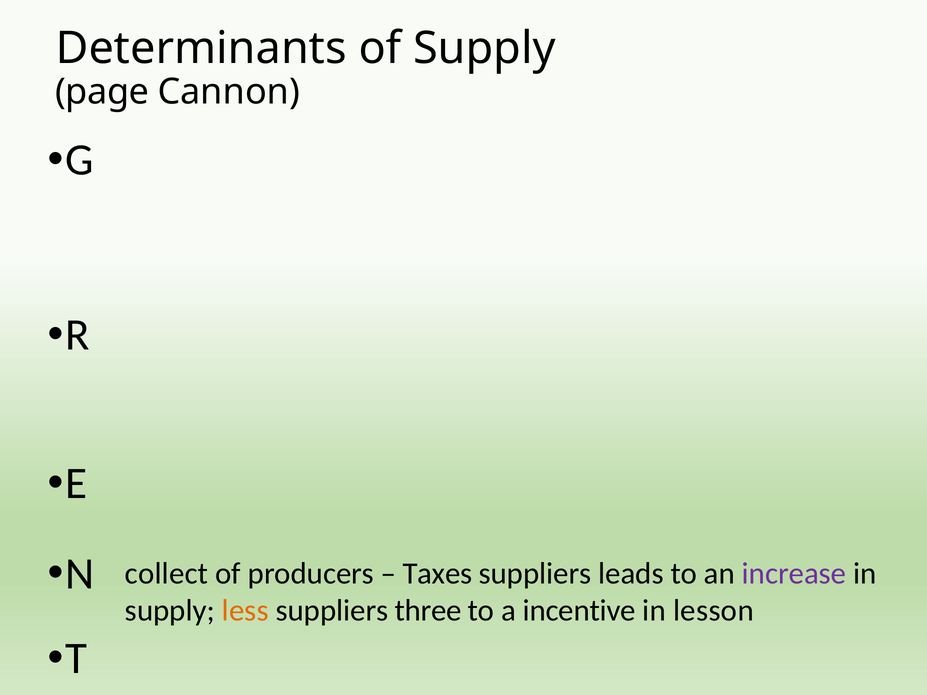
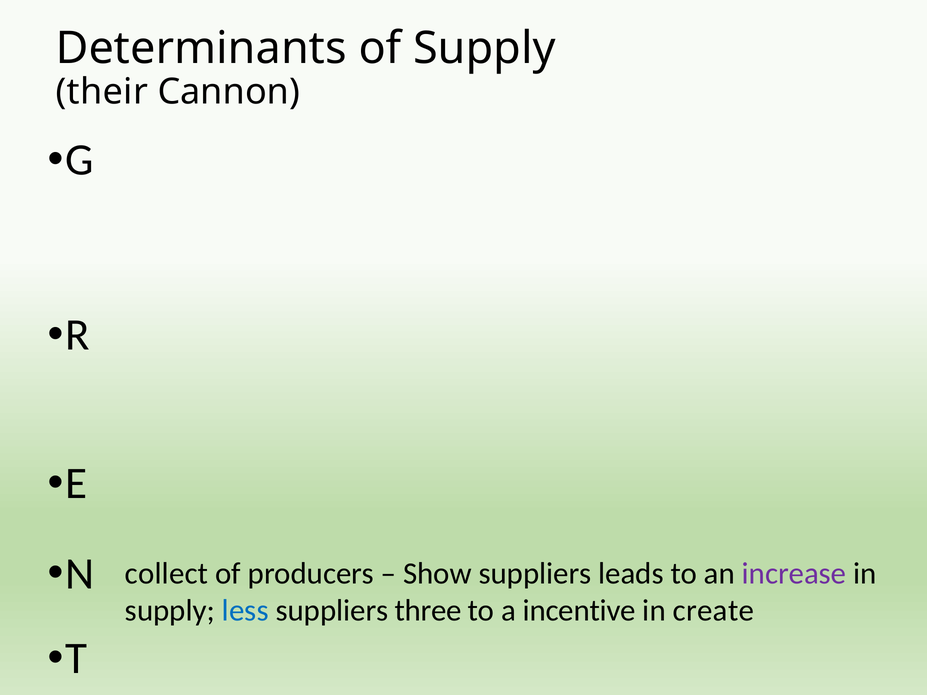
page: page -> their (102, 92)
Taxes: Taxes -> Show (437, 574)
less colour: orange -> blue (245, 611)
lesson: lesson -> create (713, 611)
